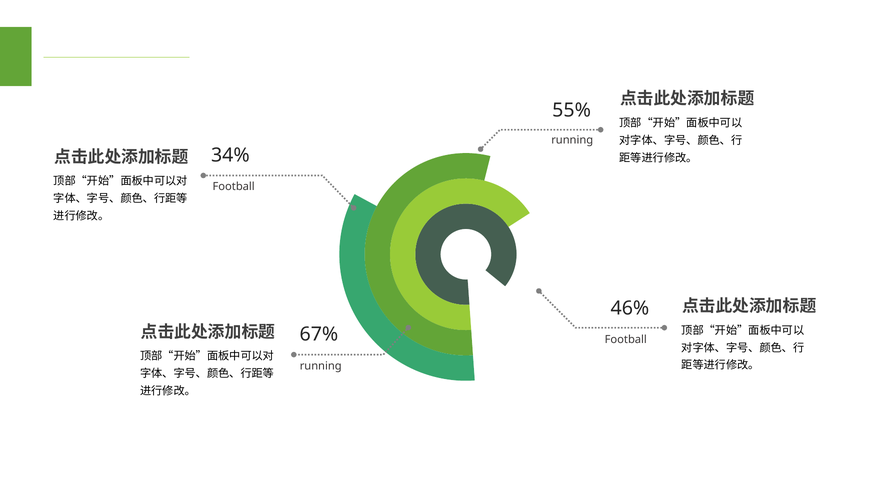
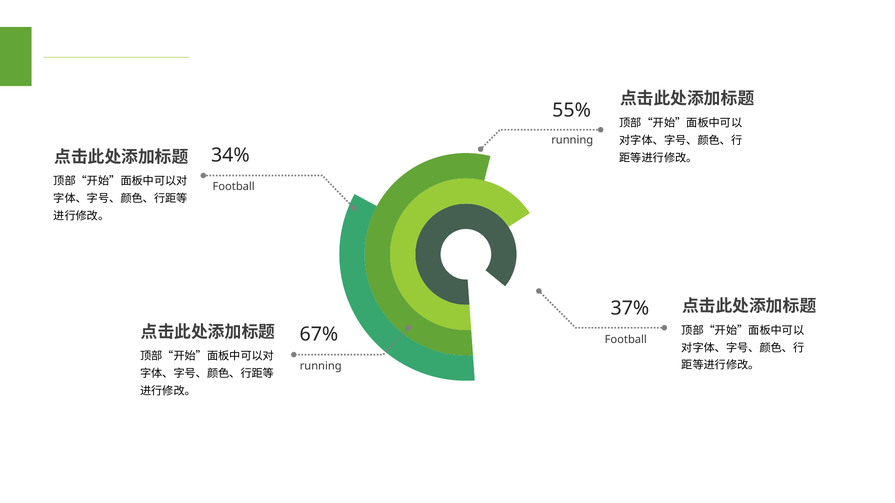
46%: 46% -> 37% (630, 308)
